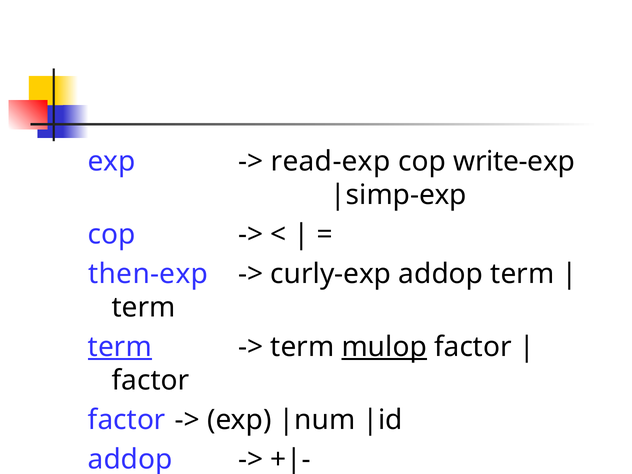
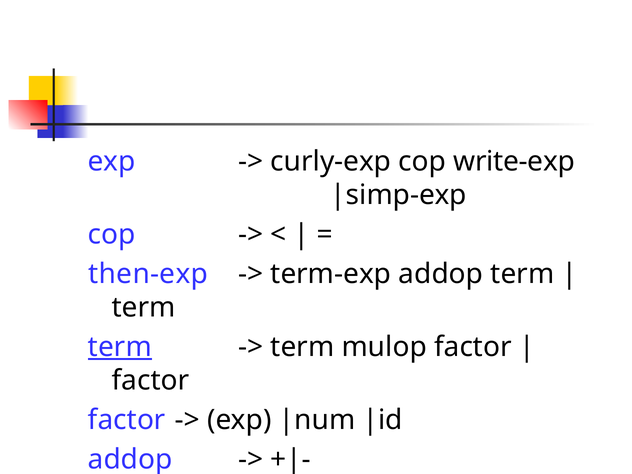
read-exp: read-exp -> curly-exp (331, 161)
curly-exp: curly-exp -> term-exp (331, 274)
mulop underline: present -> none (384, 347)
